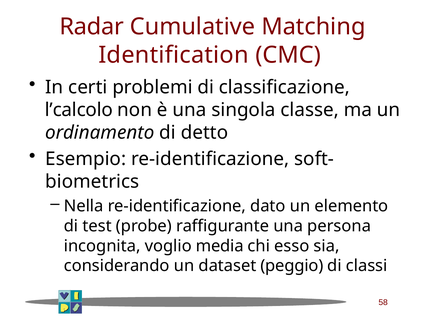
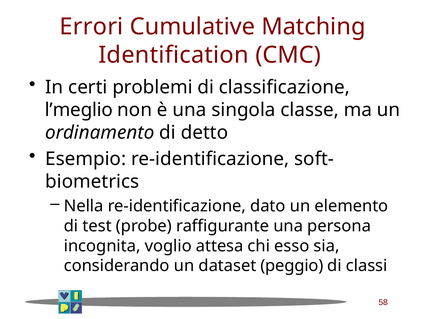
Radar: Radar -> Errori (91, 27)
l’calcolo: l’calcolo -> l’meglio (79, 110)
media: media -> attesa (220, 246)
